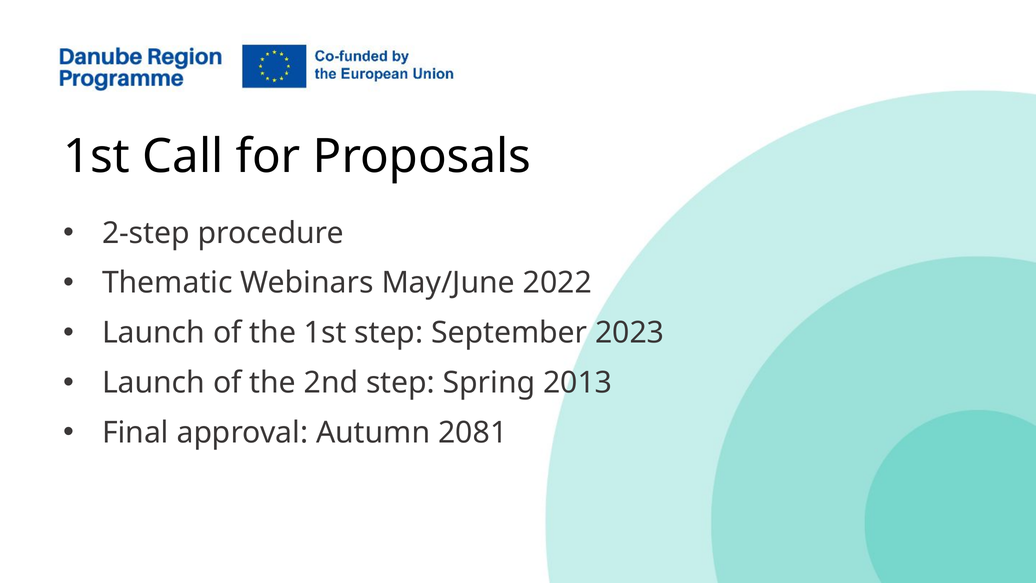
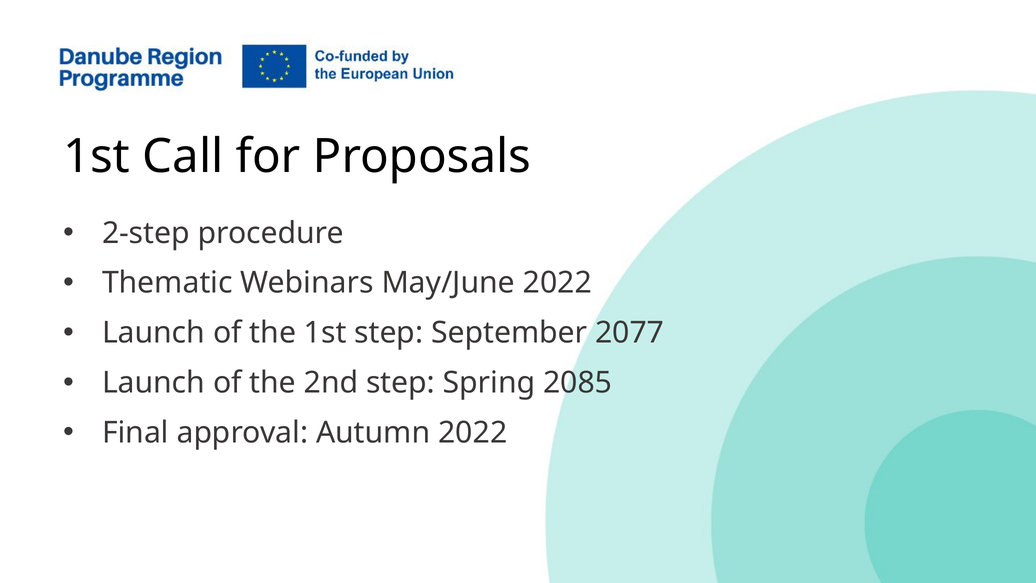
2023: 2023 -> 2077 (630, 333)
2013: 2013 -> 2085 (578, 383)
Autumn 2081: 2081 -> 2022 (473, 432)
